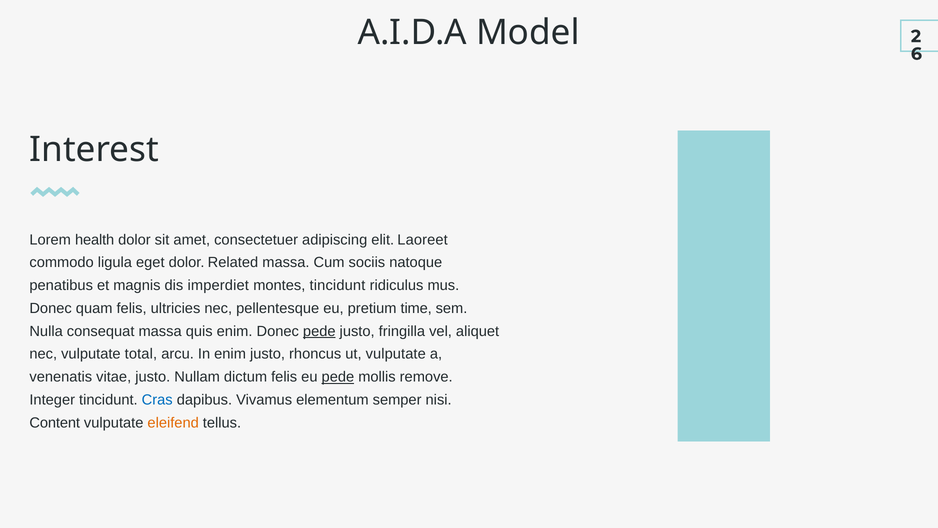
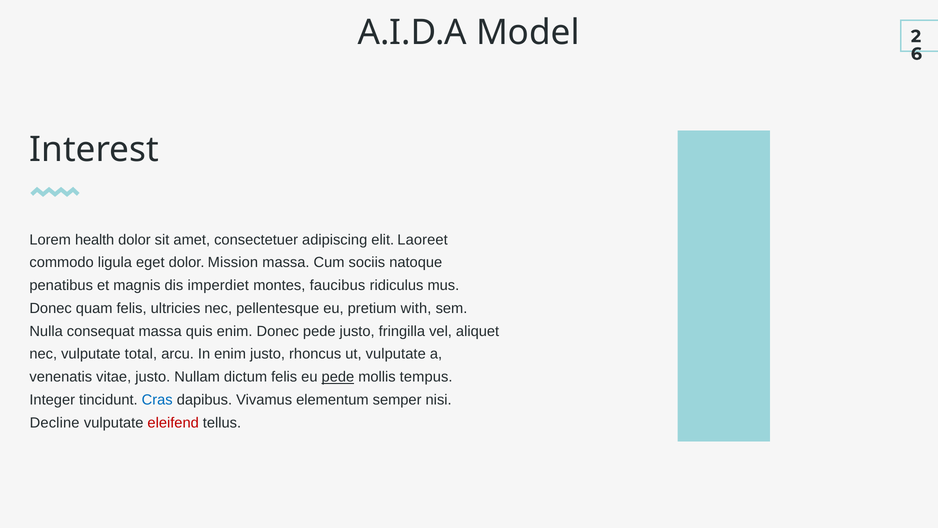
Related: Related -> Mission (233, 262)
montes tincidunt: tincidunt -> faucibus (337, 285)
time: time -> with (416, 308)
pede underline: present -> none (319, 331)
remove: remove -> tempus (426, 377)
Content: Content -> Decline (55, 422)
eleifend colour: orange -> red (173, 422)
